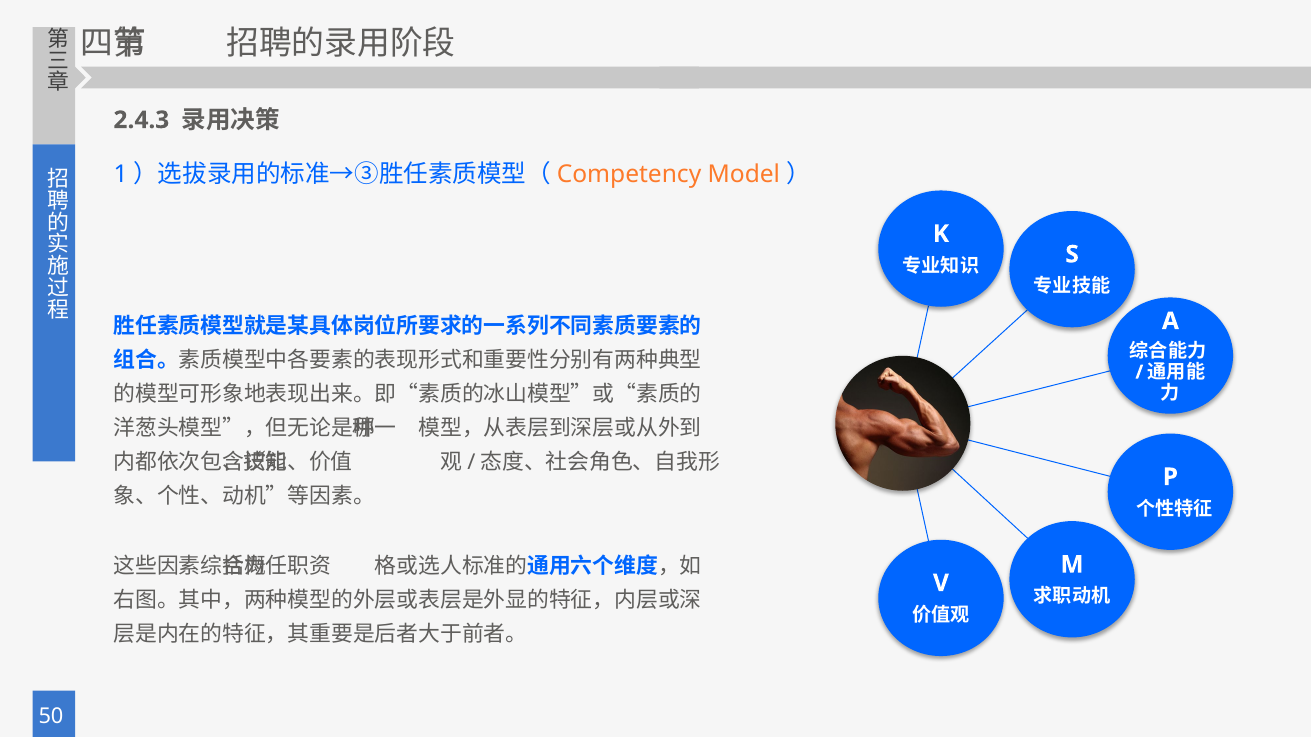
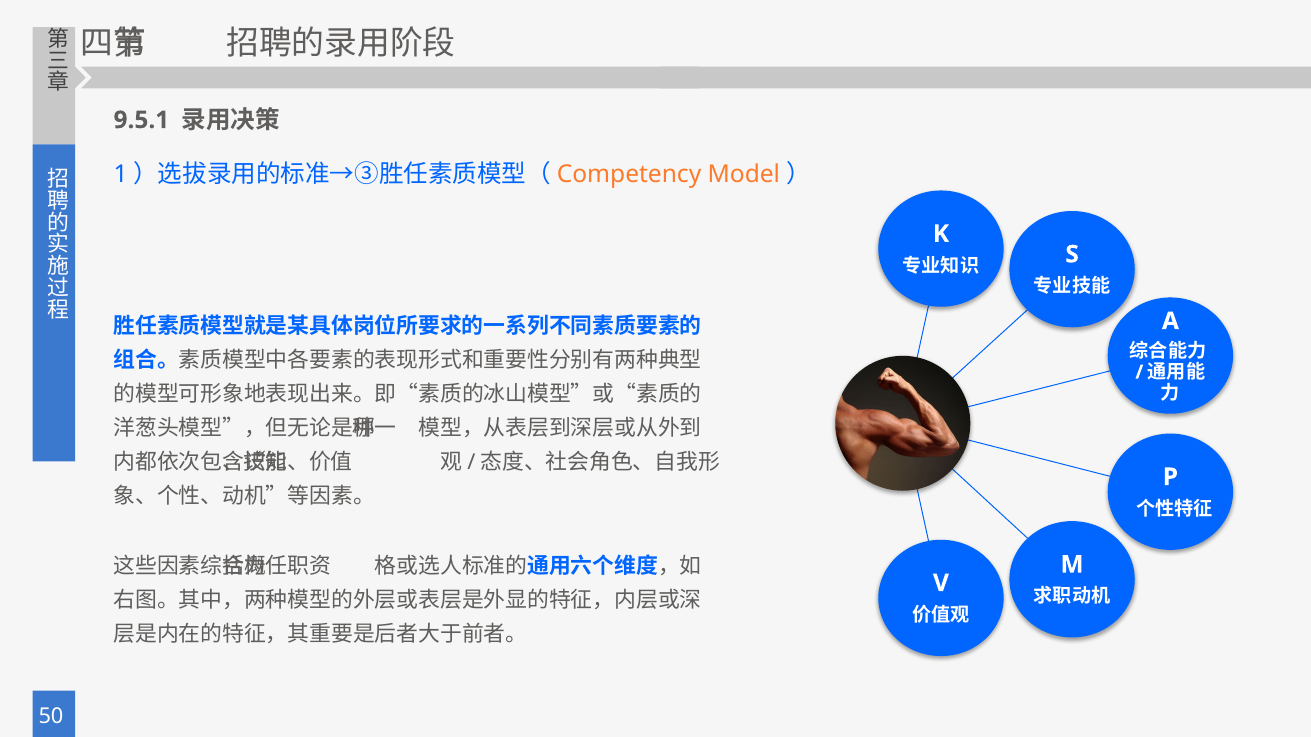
2.4.3: 2.4.3 -> 9.5.1 (141, 120)
